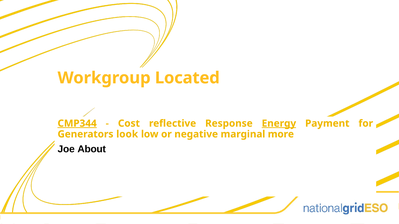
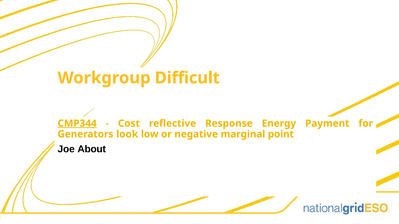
Located: Located -> Difficult (187, 78)
Energy underline: present -> none (279, 124)
more: more -> point (281, 134)
